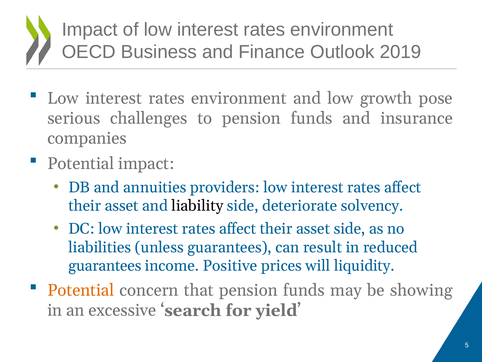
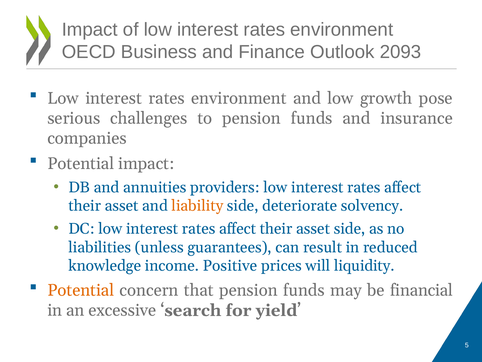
2019: 2019 -> 2093 (401, 52)
liability colour: black -> orange (197, 206)
guarantees: guarantees -> knowledge (105, 265)
showing: showing -> financial (421, 290)
